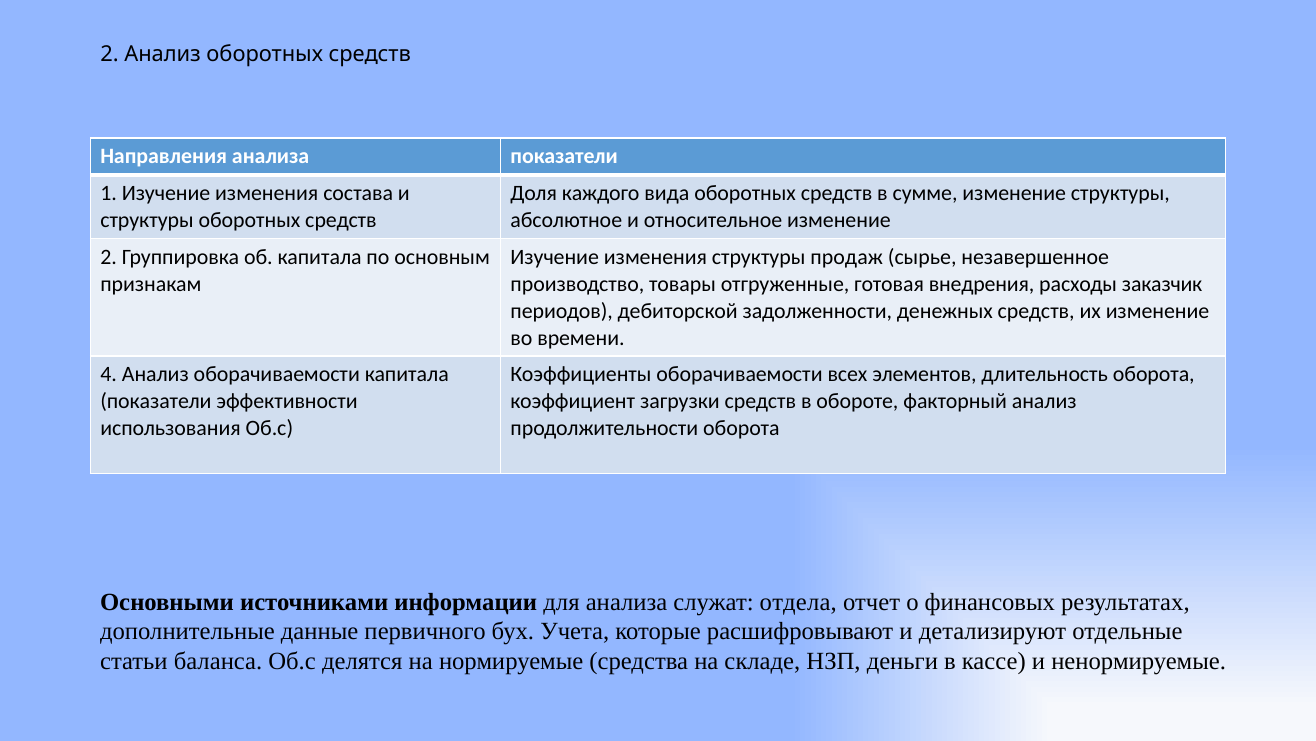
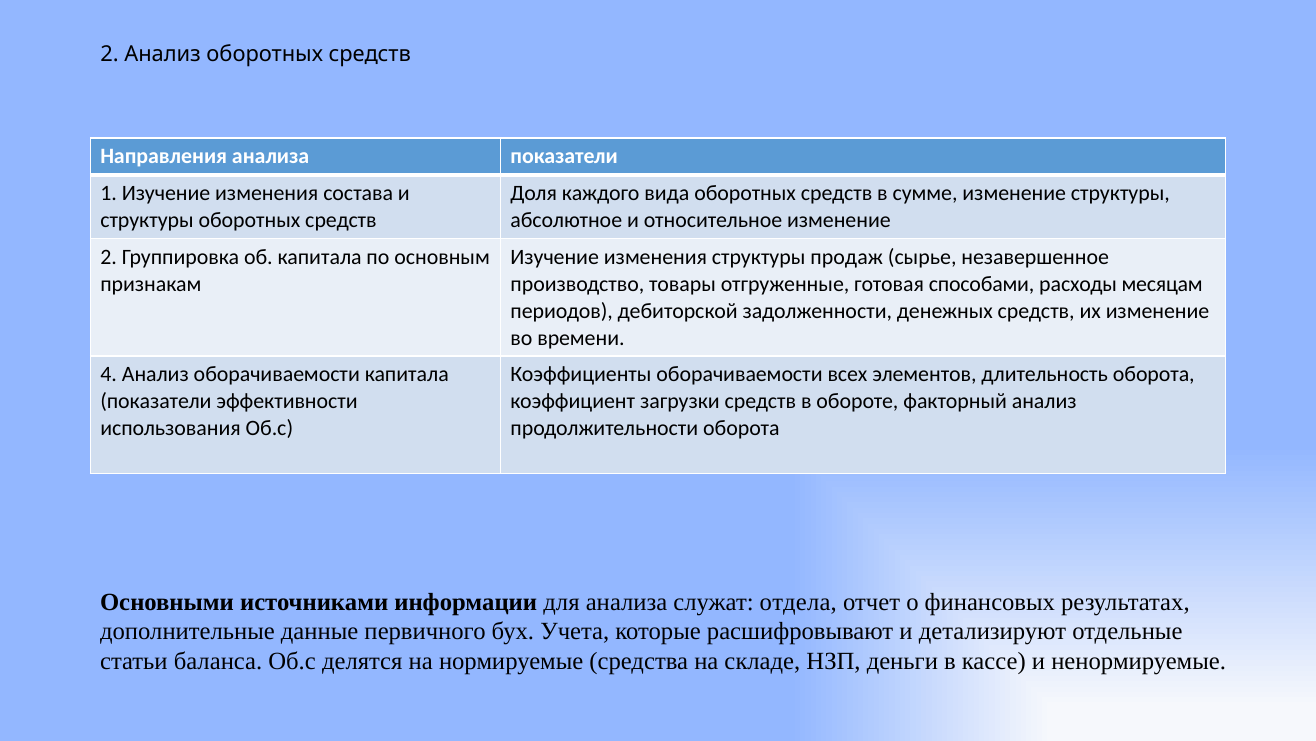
внедрения: внедрения -> способами (982, 284)
заказчик: заказчик -> месяцам (1162, 284)
